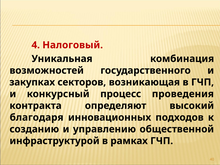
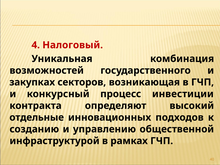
проведения: проведения -> инвестиции (183, 94)
благодаря: благодаря -> отдельные (37, 117)
